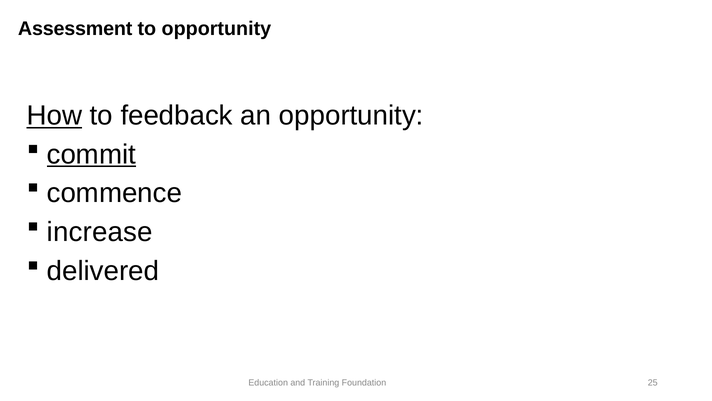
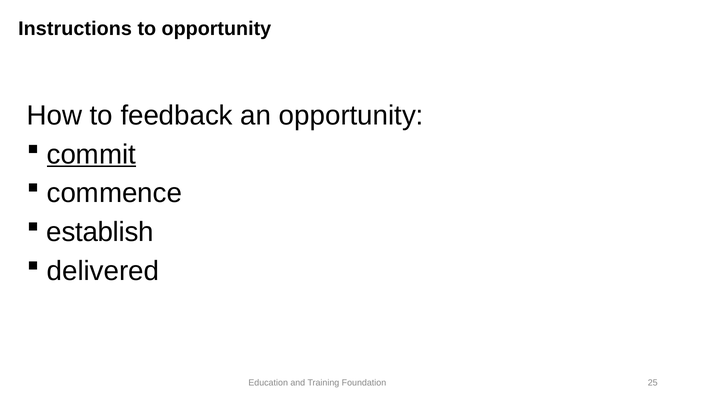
Assessment: Assessment -> Instructions (75, 29)
How underline: present -> none (54, 116)
increase: increase -> establish (100, 232)
